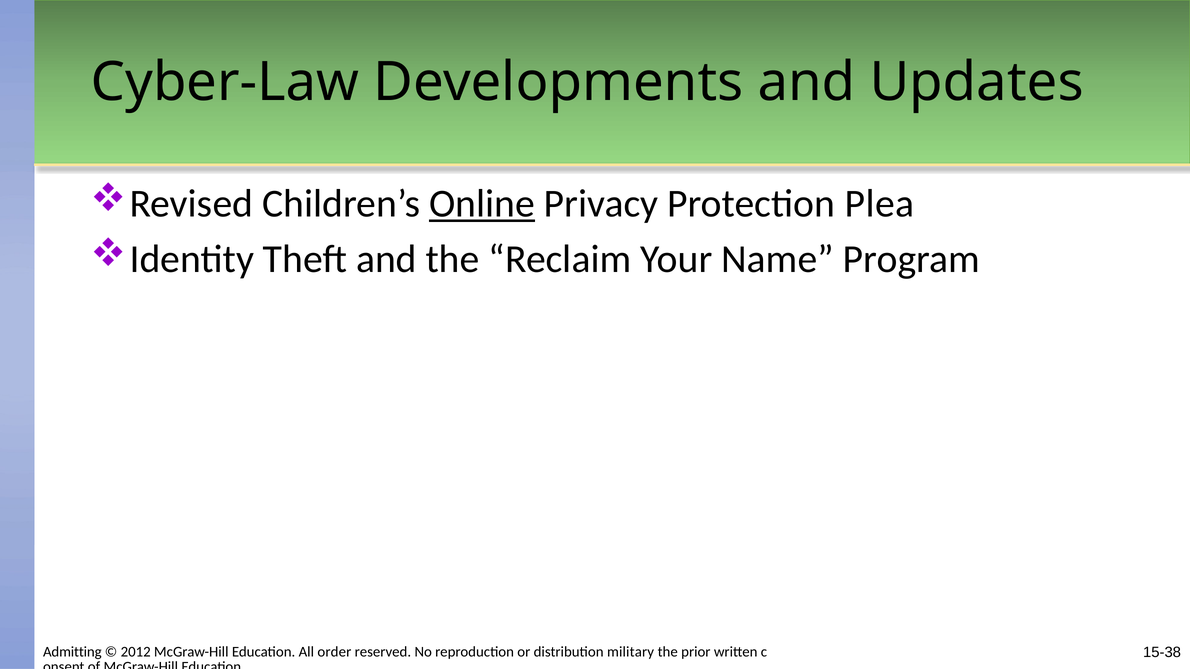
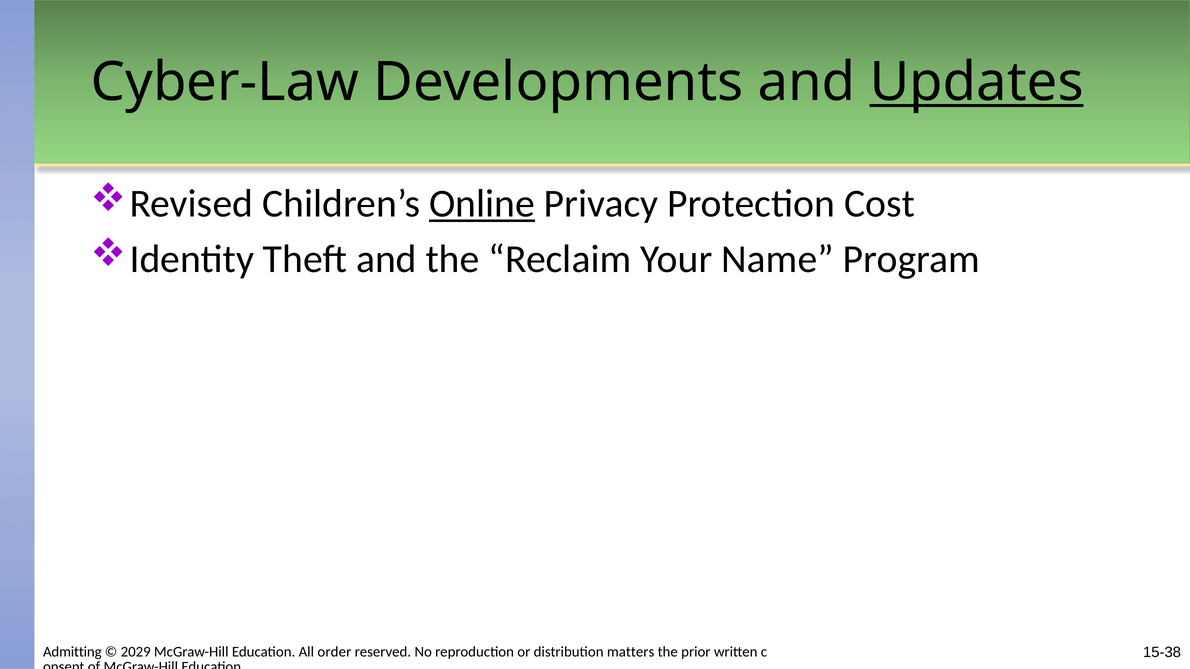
Updates underline: none -> present (977, 82)
Plea: Plea -> Cost (880, 204)
2012: 2012 -> 2029 (136, 652)
military: military -> matters (631, 652)
